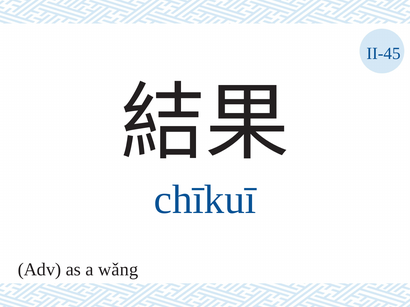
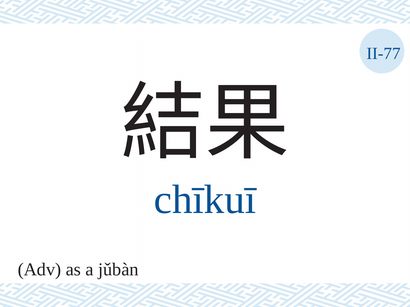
II-45: II-45 -> II-77 (384, 54)
wǎng: wǎng -> jǔbàn (118, 270)
